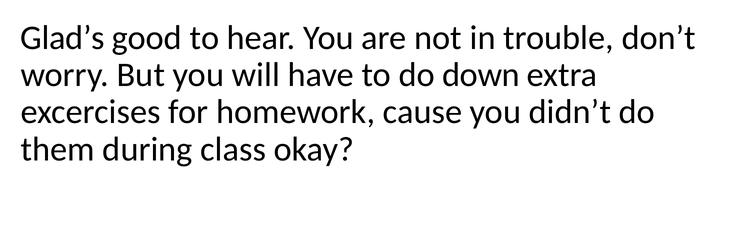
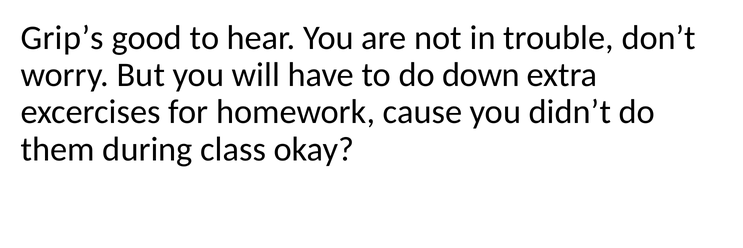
Glad’s: Glad’s -> Grip’s (62, 38)
